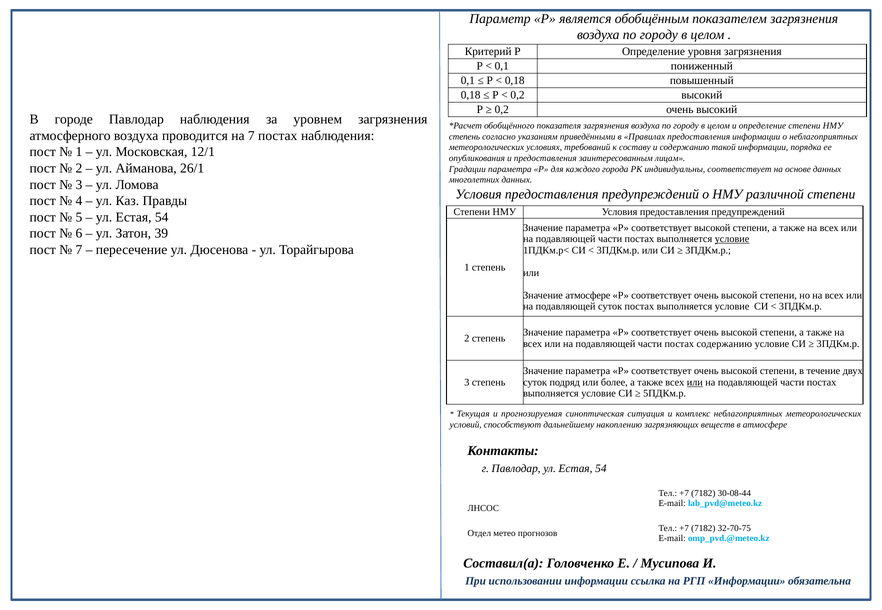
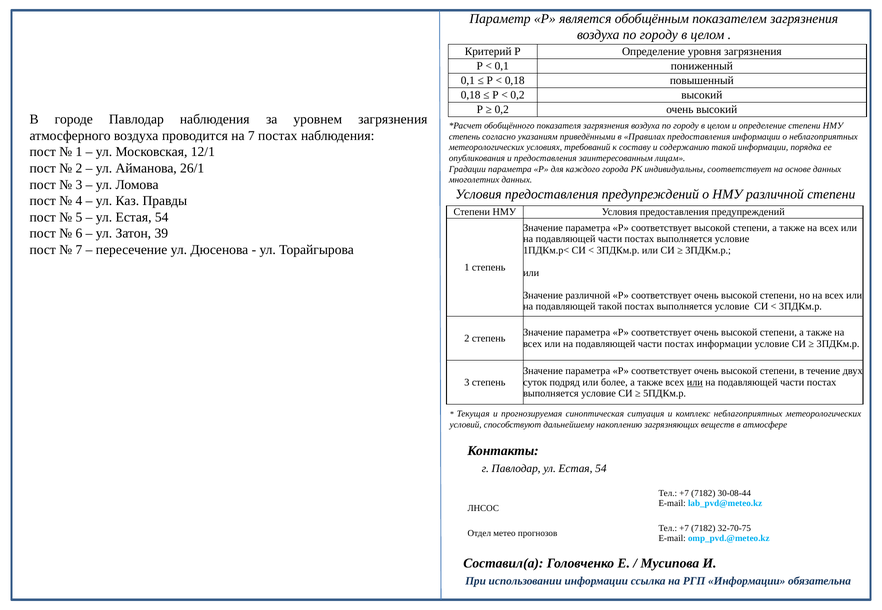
условие underline: present -> none (732, 239)
Значение атмосфере: атмосфере -> различной (588, 296)
подавляющей суток: суток -> такой (610, 307)
постах содержанию: содержанию -> информации (724, 344)
